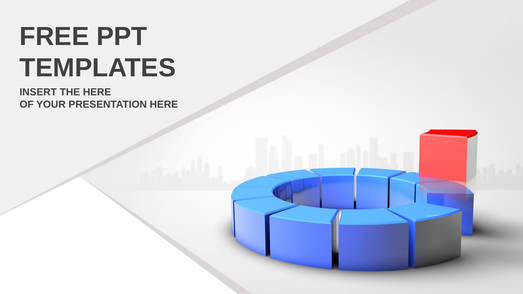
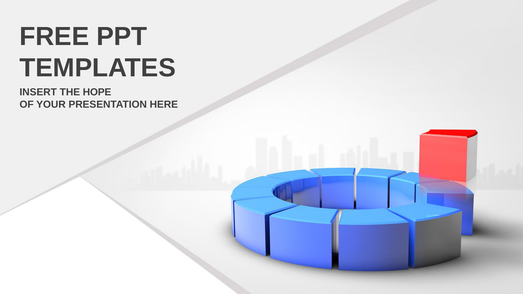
THE HERE: HERE -> HOPE (97, 92)
